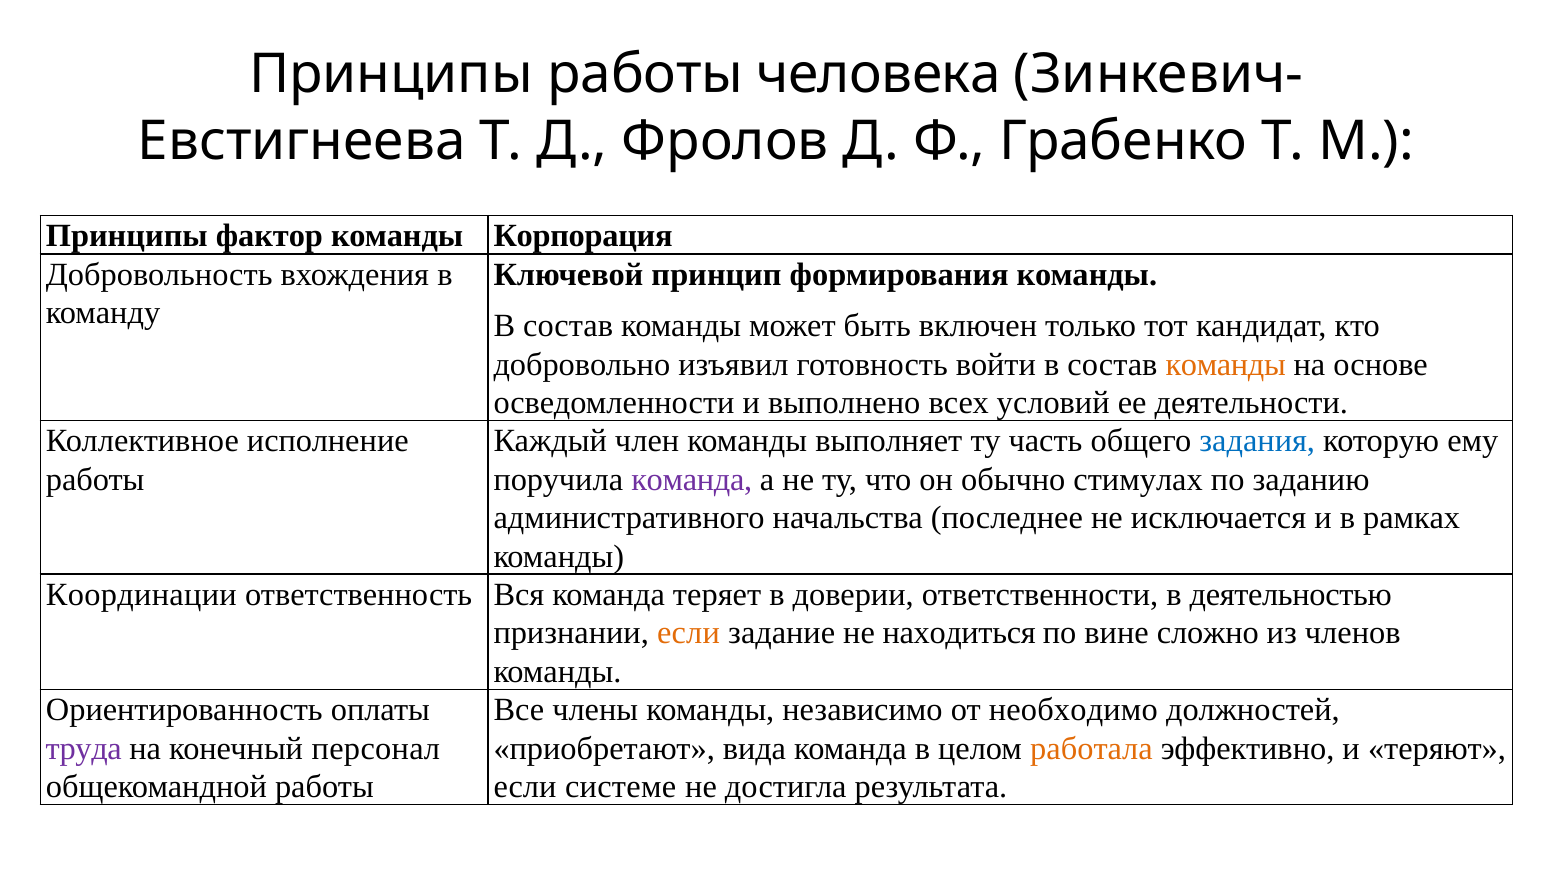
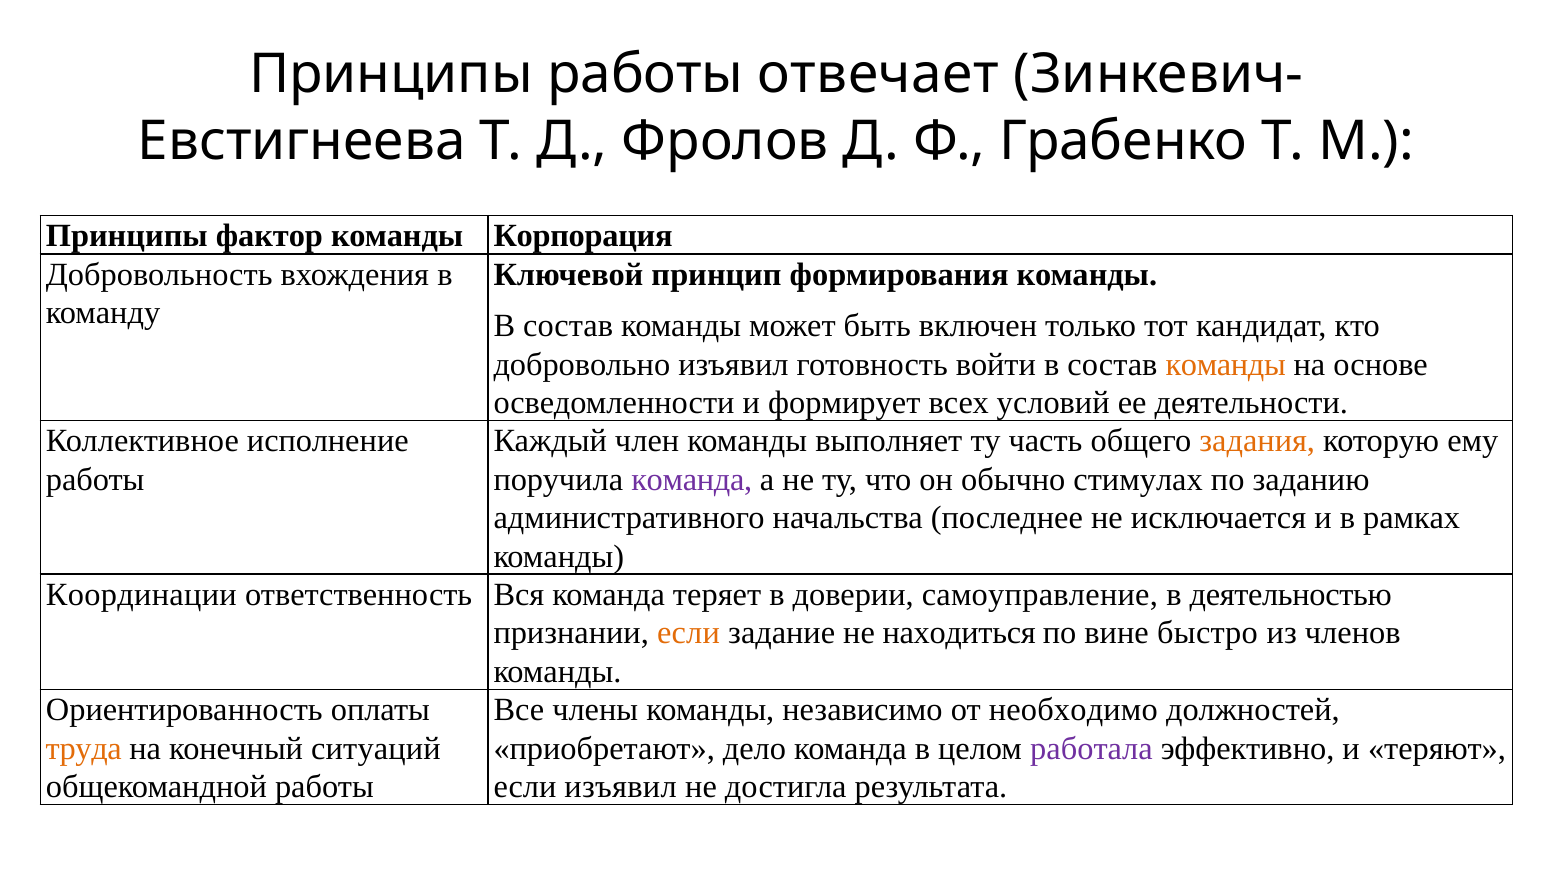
человека: человека -> отвечает (878, 74)
выполнено: выполнено -> формирует (844, 403)
задания colour: blue -> orange (1257, 441)
ответственности: ответственности -> самоуправление (1040, 595)
сложно: сложно -> быстро (1208, 633)
труда colour: purple -> orange (84, 748)
персонал: персонал -> ситуаций (376, 748)
вида: вида -> дело (754, 748)
работала colour: orange -> purple (1091, 748)
если системе: системе -> изъявил (621, 787)
